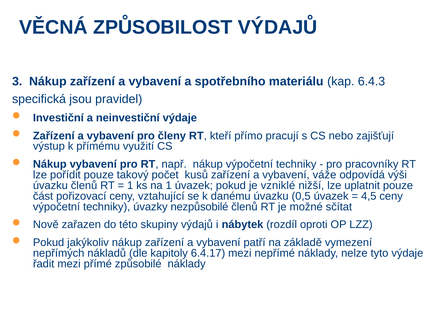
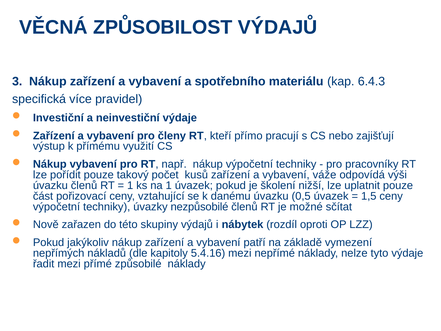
jsou: jsou -> více (81, 99)
vzniklé: vzniklé -> školení (278, 185)
4,5: 4,5 -> 1,5 (369, 196)
6.4.17: 6.4.17 -> 5.4.16 (208, 253)
